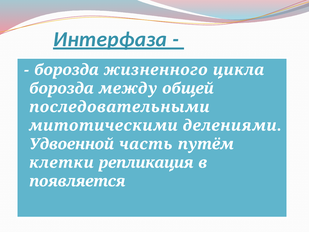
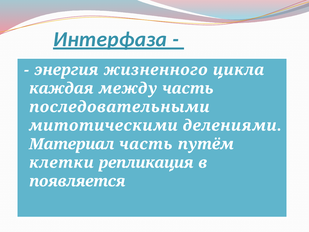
борозда: борозда -> энергия (66, 70)
борозда: борозда -> каждая (61, 88)
между общей: общей -> часть (188, 88)
Удвоенной: Удвоенной -> Материал (72, 144)
